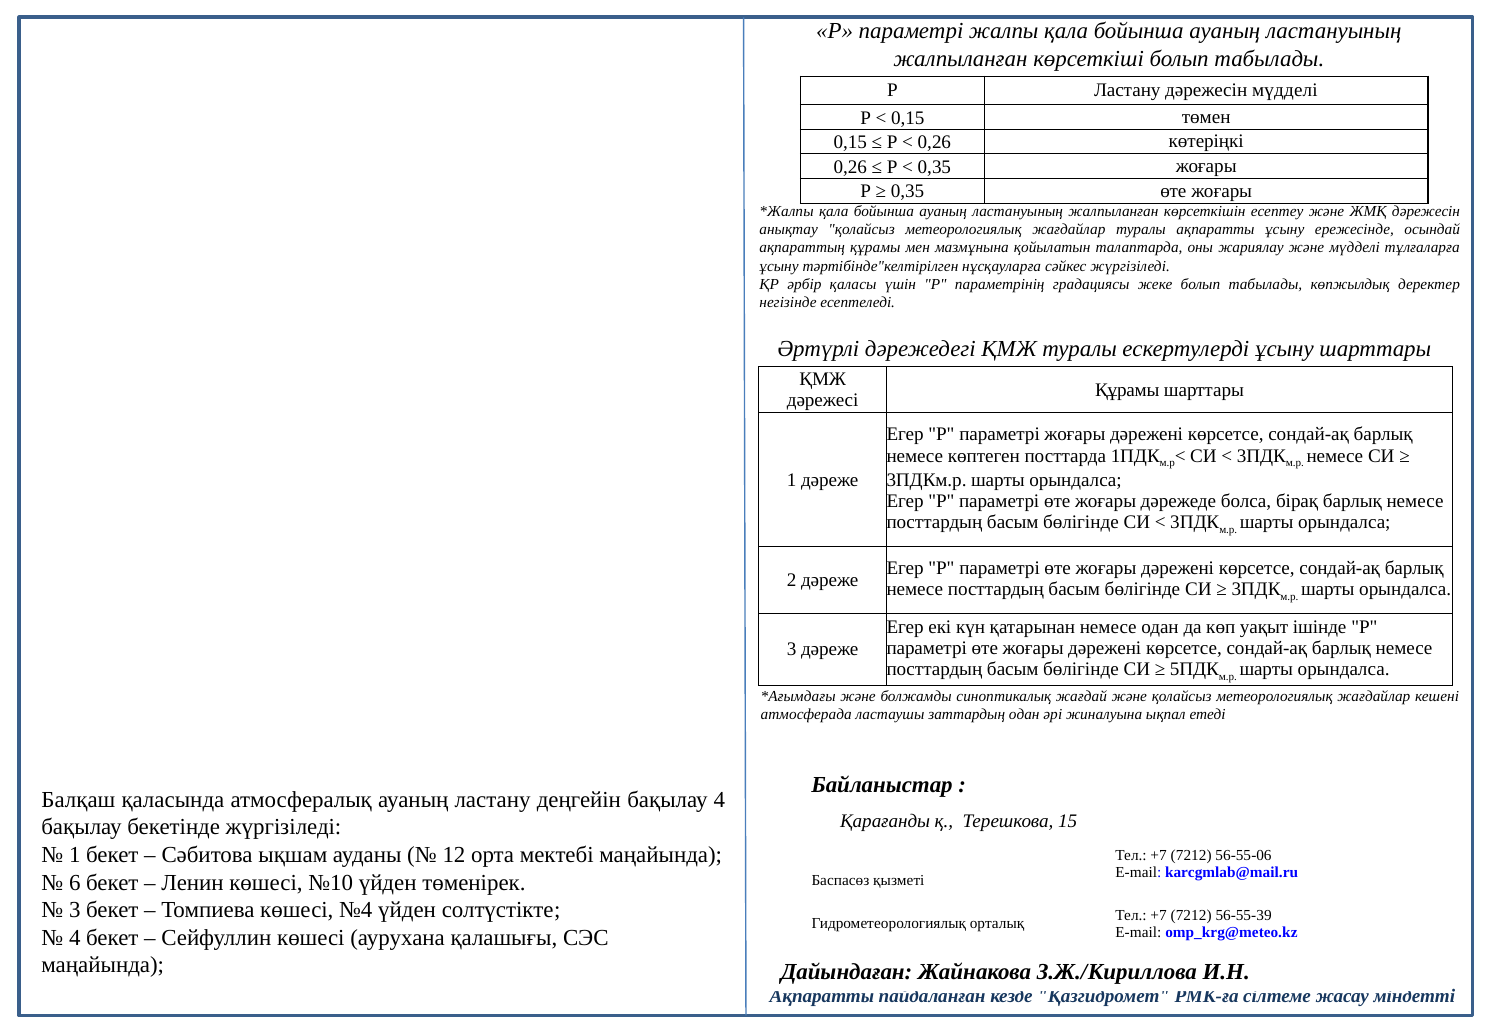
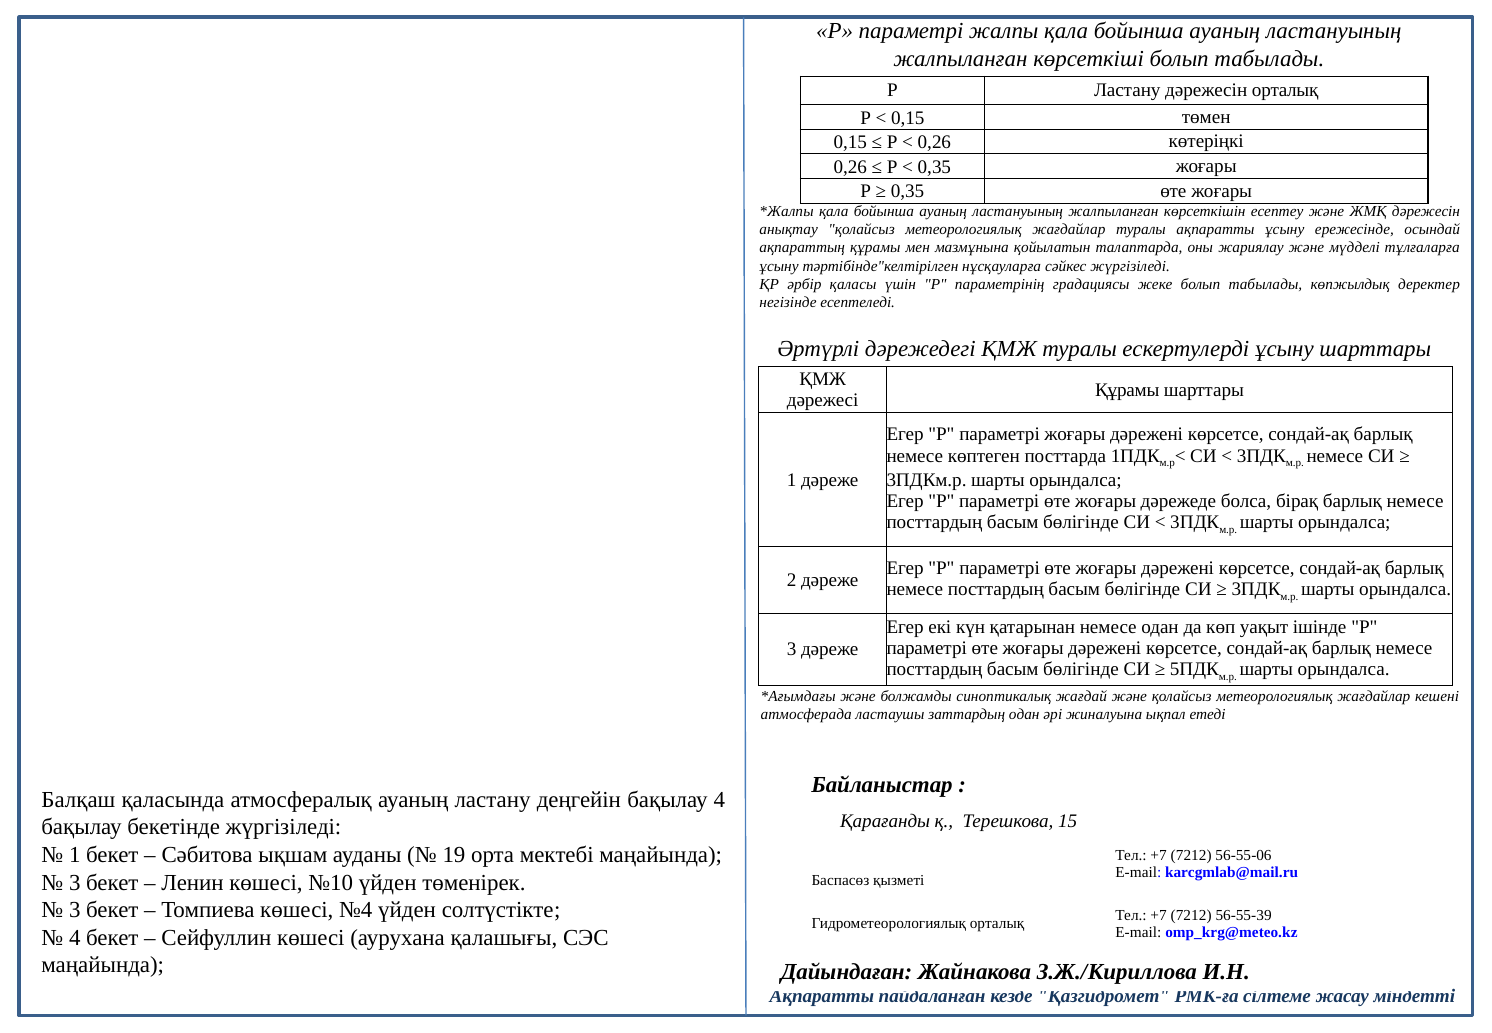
дәрежесін мүдделі: мүдделі -> орталық (1285, 90)
12: 12 -> 19 (454, 855)
6: 6 -> 3 (75, 882)
